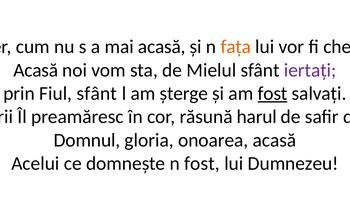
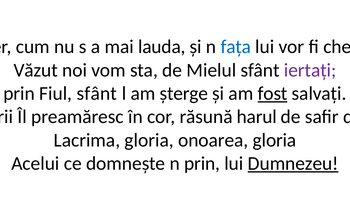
mai acasă: acasă -> lauda (162, 47)
fața colour: orange -> blue (236, 47)
Acasă: Acasă -> Văzut (36, 70)
Domnul: Domnul -> Lacrima (87, 140)
onoarea acasă: acasă -> gloria (275, 140)
n fost: fost -> prin (202, 163)
Dumnezeu underline: none -> present (293, 163)
